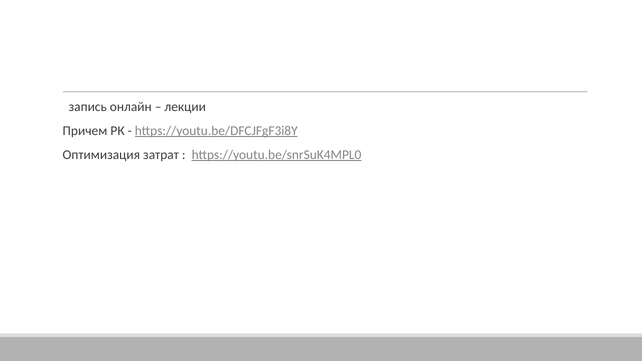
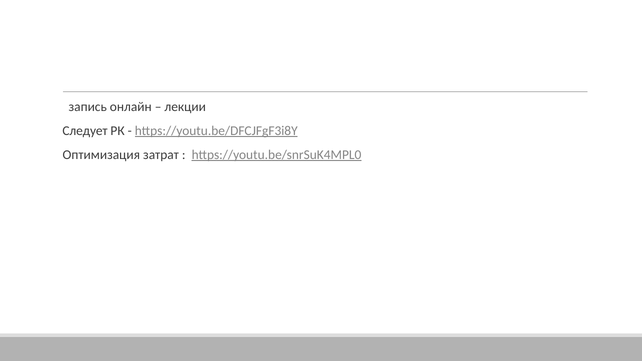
Причем: Причем -> Следует (85, 131)
